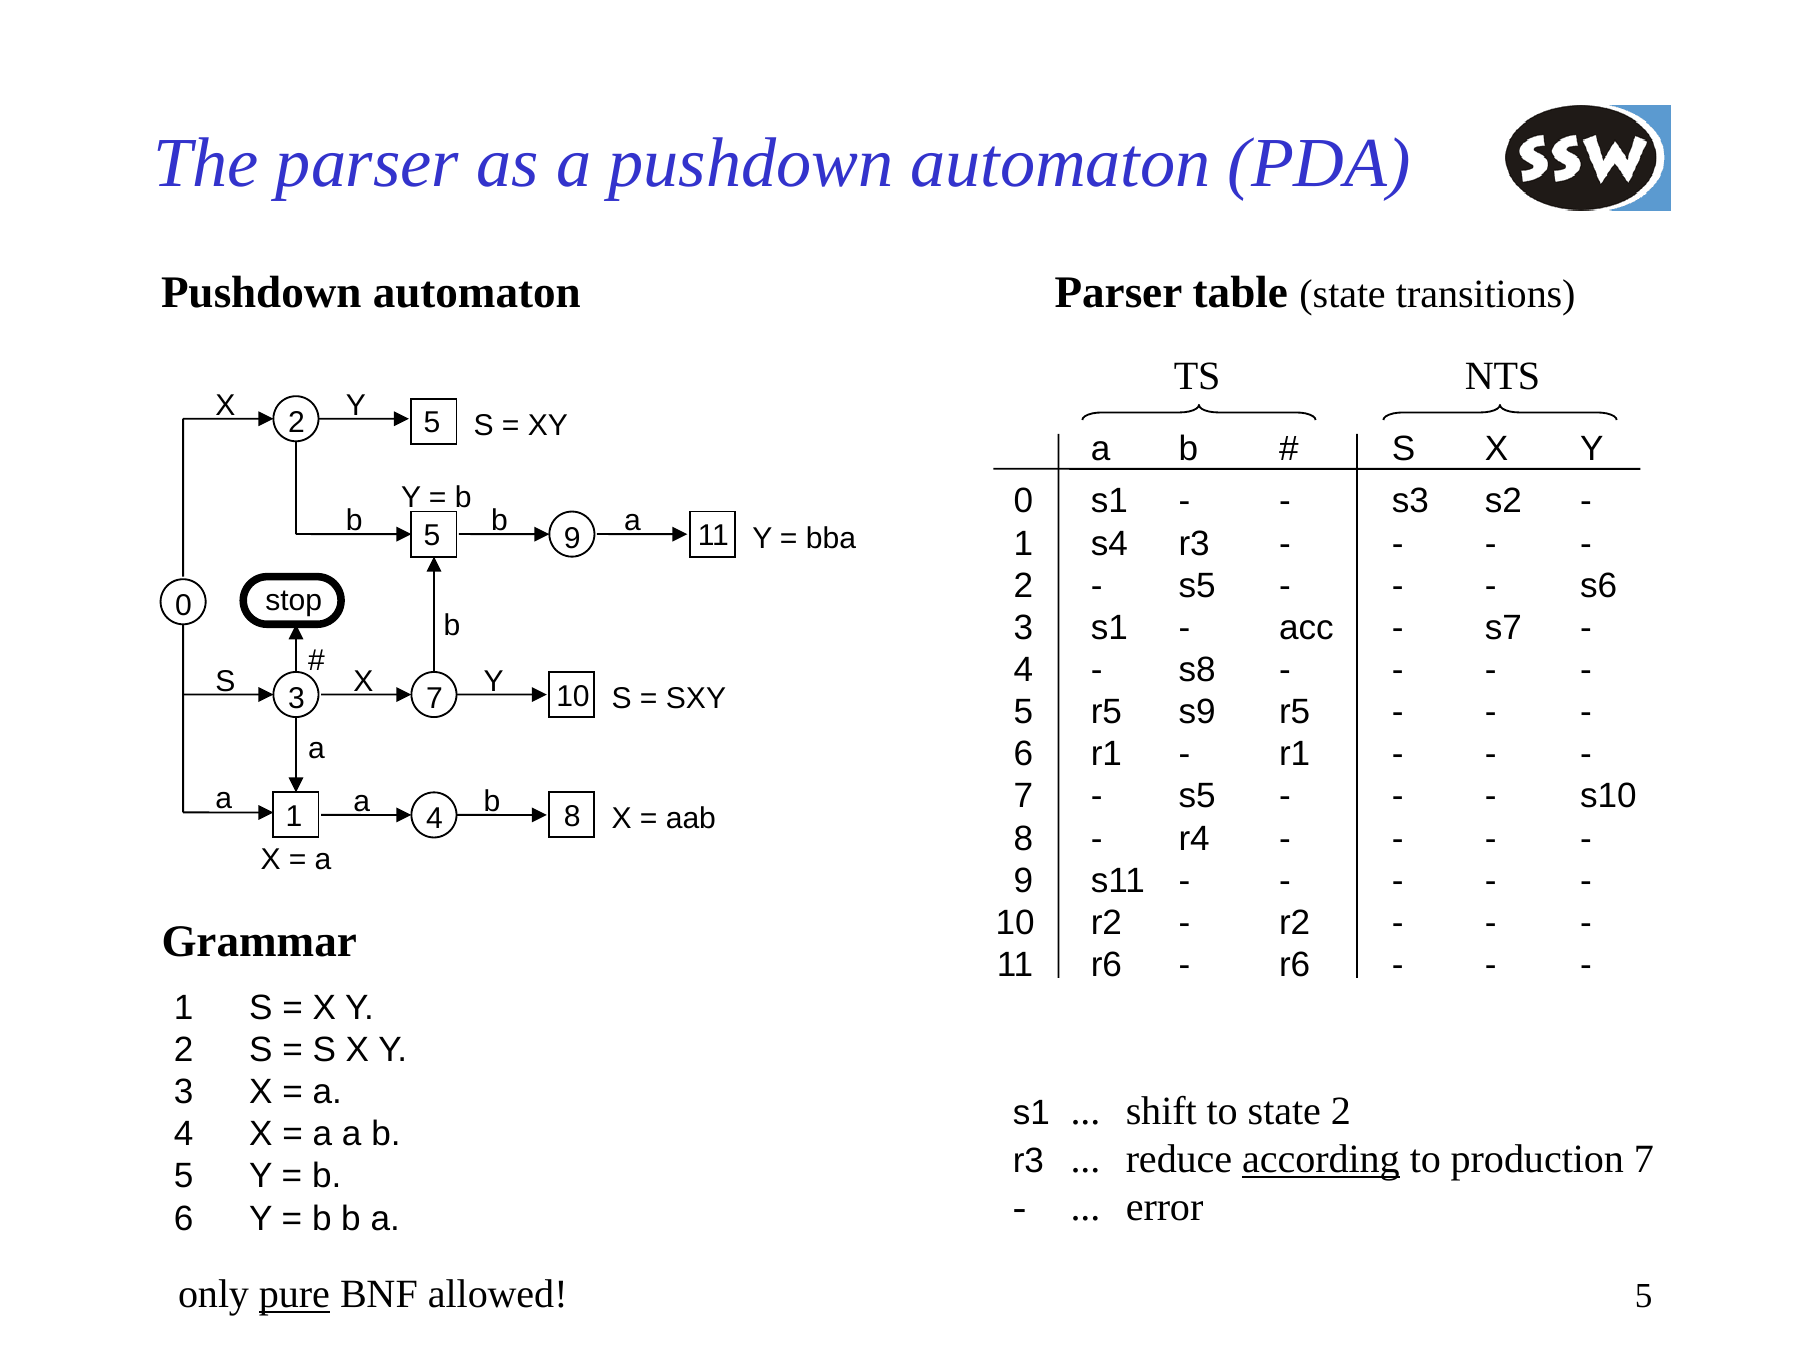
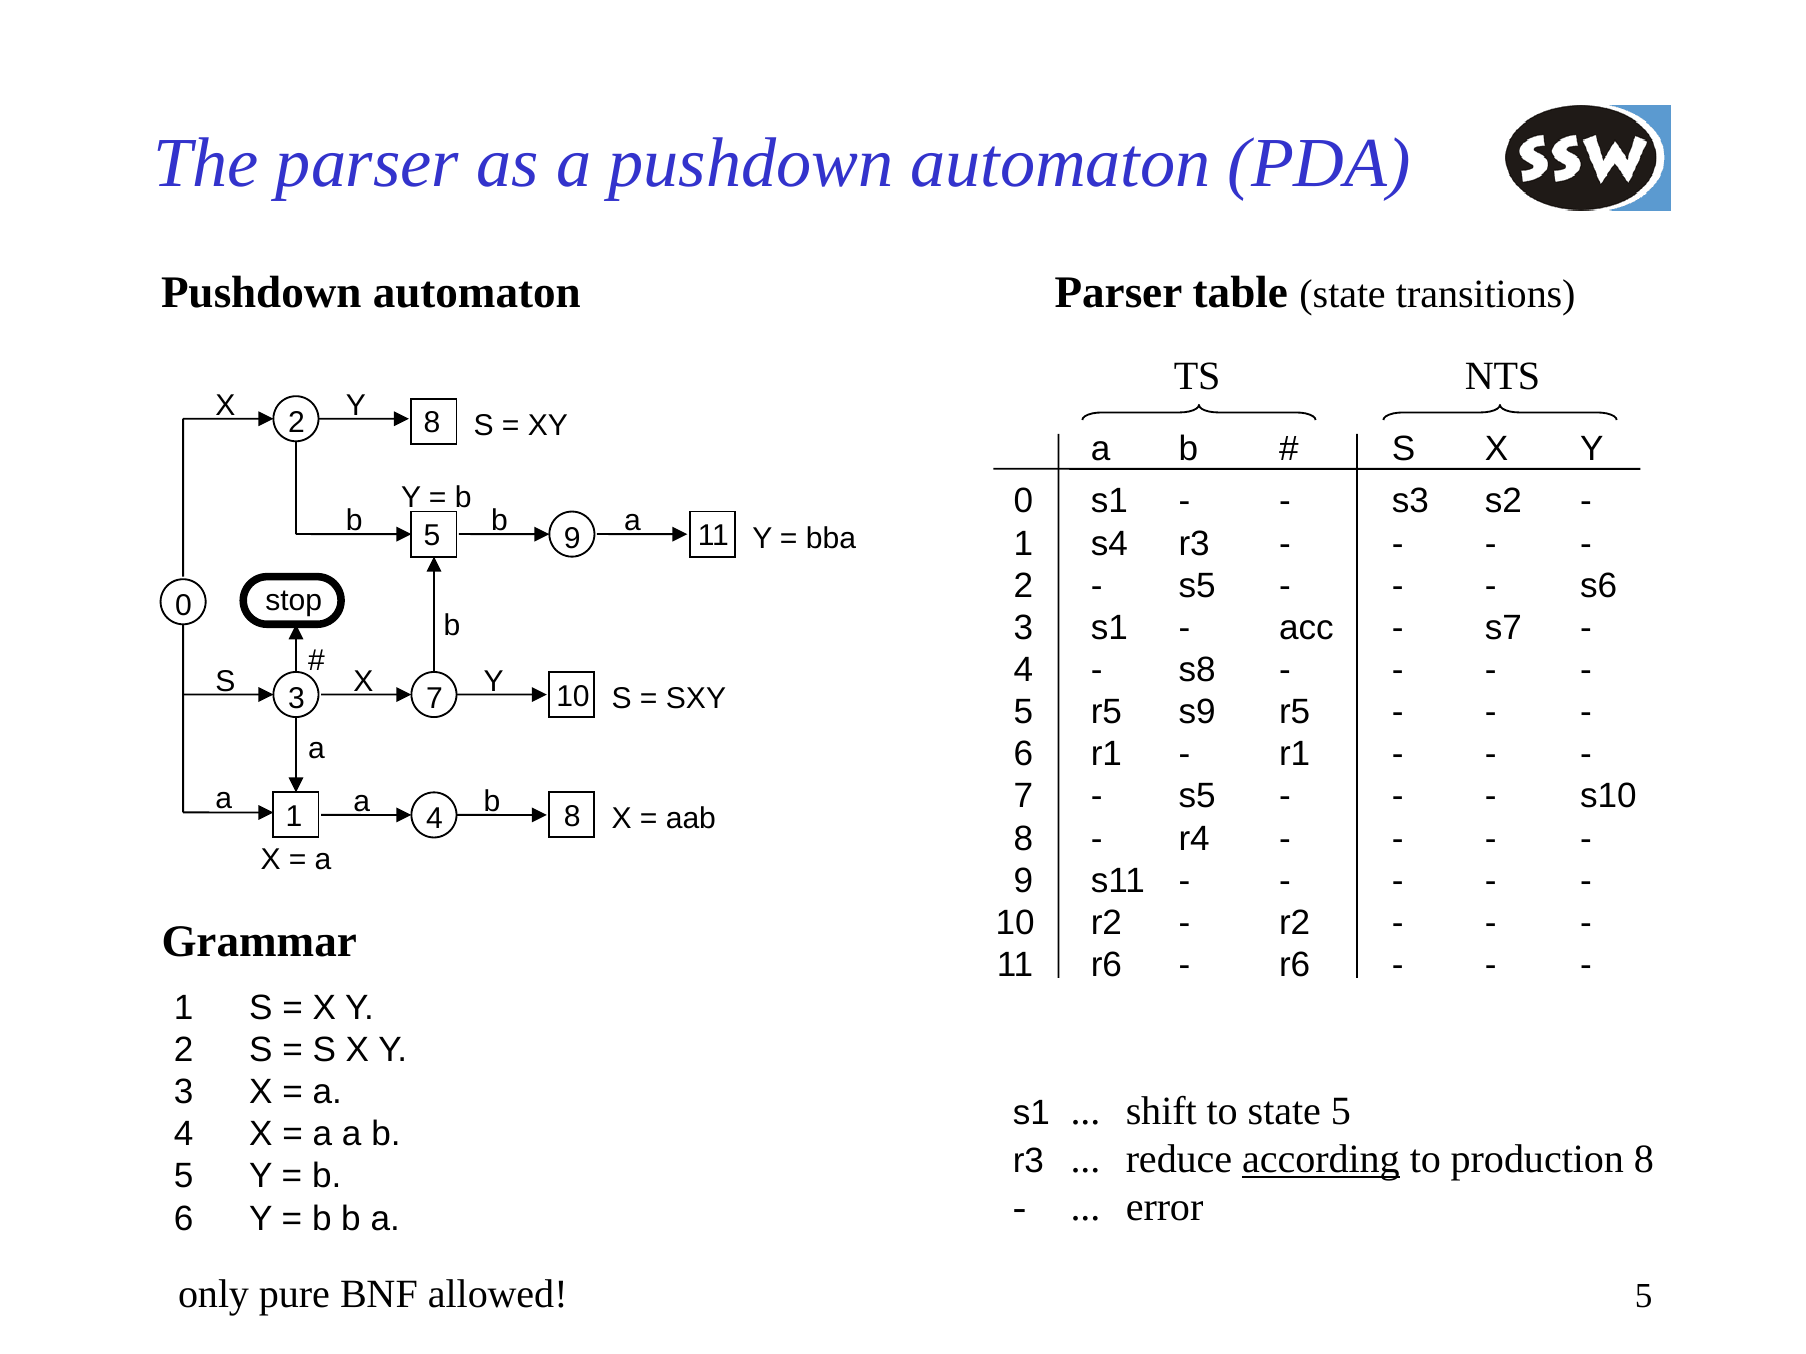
2 5: 5 -> 8 (432, 423)
state 2: 2 -> 5 (1341, 1112)
production 7: 7 -> 8 (1644, 1160)
pure underline: present -> none (294, 1295)
